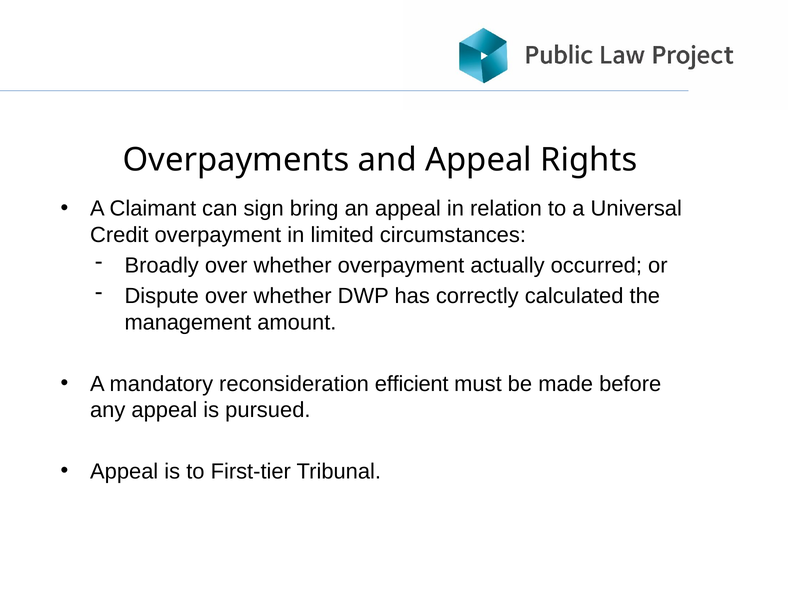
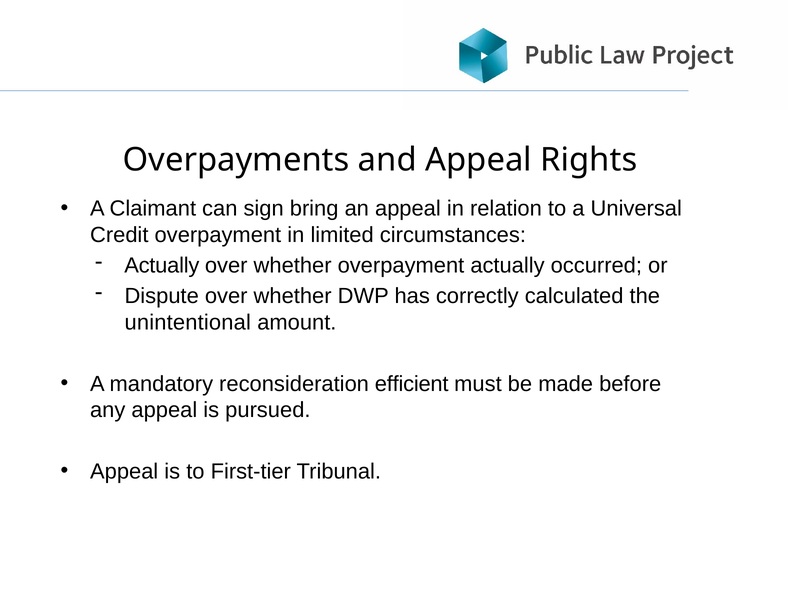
Broadly: Broadly -> Actually (162, 266)
management: management -> unintentional (188, 322)
